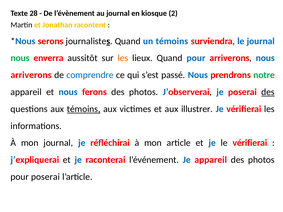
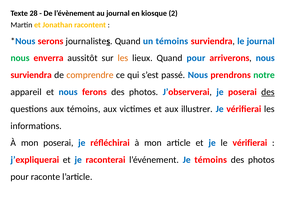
arriverons: arriverons -> surviendra (31, 75)
comprendre colour: blue -> orange (90, 75)
témoins underline: present -> none (84, 109)
mon journal: journal -> poserai (58, 143)
Je appareil: appareil -> témoins (211, 160)
pour poserai: poserai -> raconte (45, 177)
